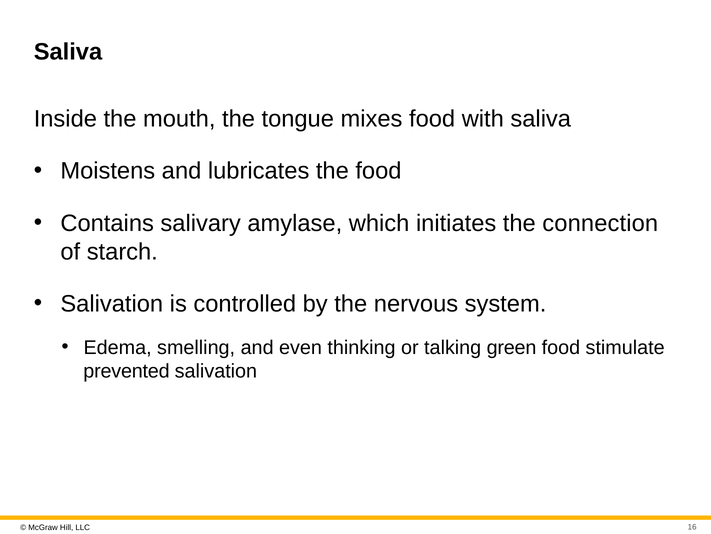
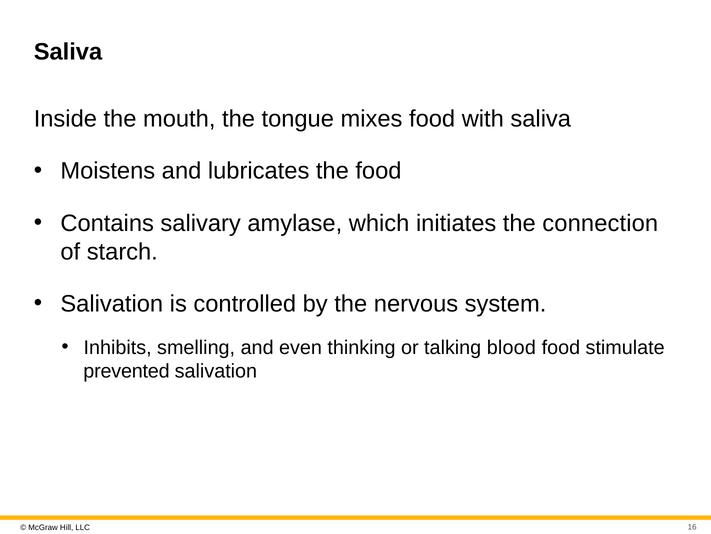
Edema: Edema -> Inhibits (118, 347)
green: green -> blood (511, 347)
